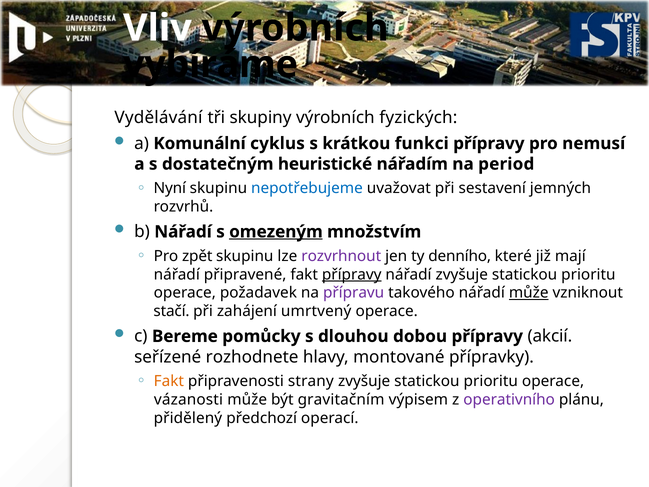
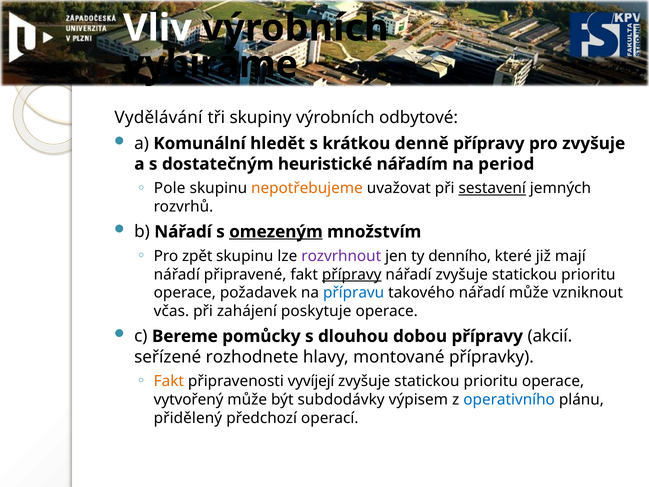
fyzických: fyzických -> odbytové (419, 117)
cyklus: cyklus -> hledět (278, 143)
funkci: funkci -> denně (422, 143)
pro nemusí: nemusí -> zvyšuje (594, 143)
Nyní: Nyní -> Pole (170, 188)
nepotřebujeme colour: blue -> orange (307, 188)
sestavení underline: none -> present (492, 188)
přípravu colour: purple -> blue (354, 293)
může underline: present -> none (529, 293)
stačí: stačí -> včas (171, 311)
umrtvený: umrtvený -> poskytuje (316, 311)
strany: strany -> vyvíjejí (311, 381)
vázanosti: vázanosti -> vytvořený (189, 399)
gravitačním: gravitačním -> subdodávky (341, 399)
operativního colour: purple -> blue (509, 399)
